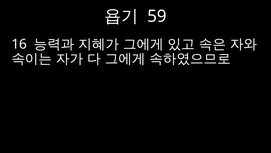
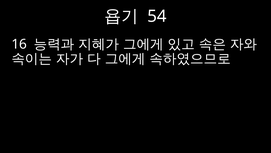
59: 59 -> 54 (157, 16)
